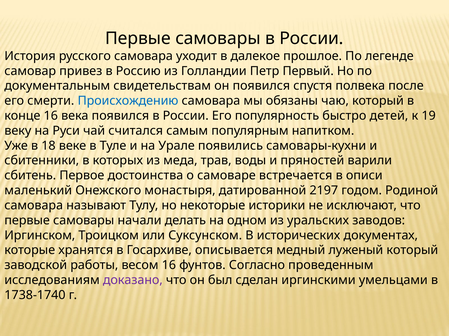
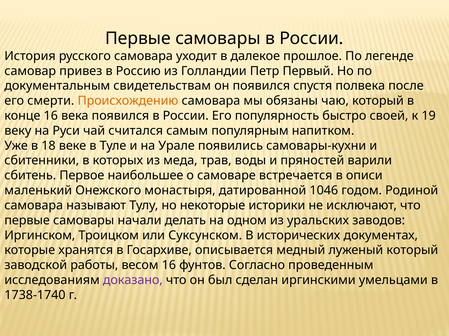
Происхождению colour: blue -> orange (128, 101)
детей: детей -> своей (389, 116)
достоинства: достоинства -> наибольшее (145, 176)
2197: 2197 -> 1046 (324, 191)
